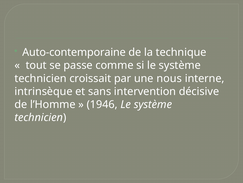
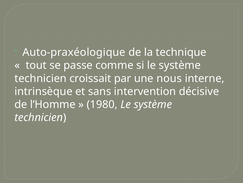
Auto-contemporaine: Auto-contemporaine -> Auto-praxéologique (74, 52)
1946: 1946 -> 1980 (102, 104)
